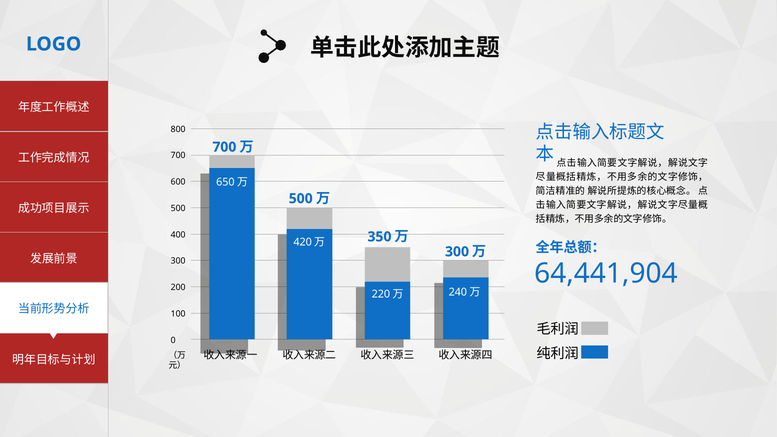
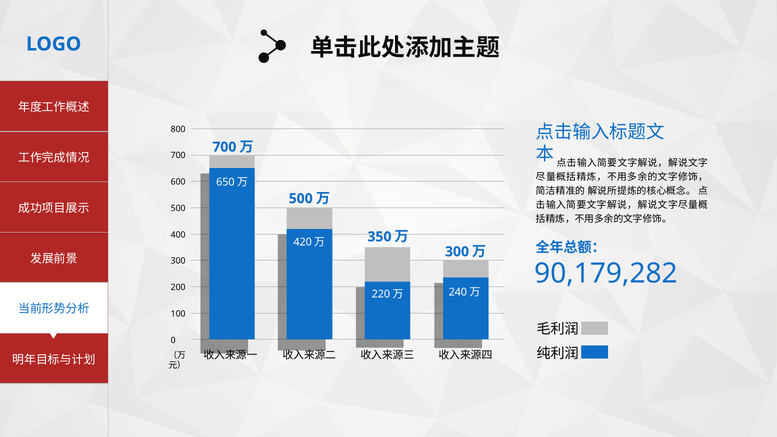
64,441,904: 64,441,904 -> 90,179,282 (606, 274)
